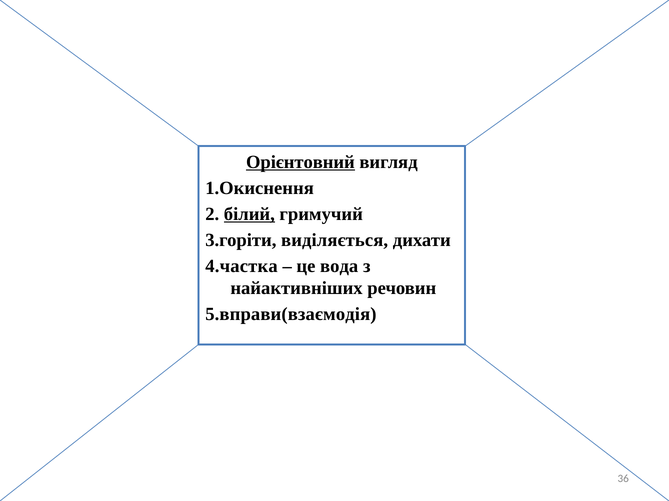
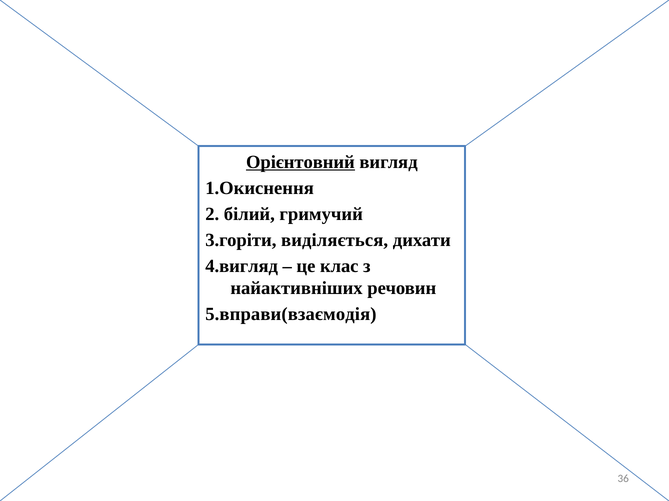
білий underline: present -> none (249, 214)
4.частка: 4.частка -> 4.вигляд (242, 266)
вода: вода -> клас (339, 266)
